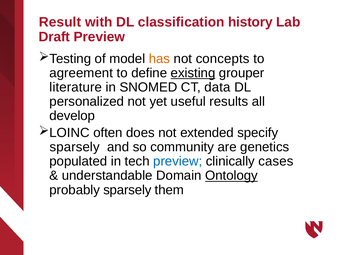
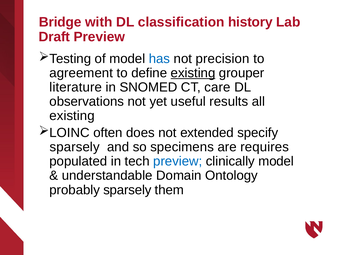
Result: Result -> Bridge (60, 22)
has colour: orange -> blue (159, 59)
concepts: concepts -> precision (223, 59)
data: data -> care (217, 87)
personalized: personalized -> observations (87, 101)
develop: develop -> existing (72, 115)
community: community -> specimens (182, 147)
genetics: genetics -> requires (265, 147)
clinically cases: cases -> model (276, 161)
Ontology underline: present -> none (232, 175)
